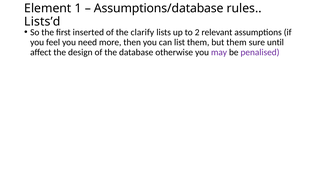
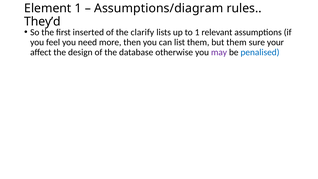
Assumptions/database: Assumptions/database -> Assumptions/diagram (159, 8)
Lists’d: Lists’d -> They’d (42, 21)
to 2: 2 -> 1 (197, 32)
until: until -> your (275, 42)
penalised colour: purple -> blue (260, 52)
